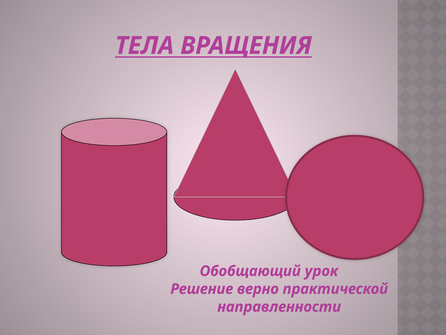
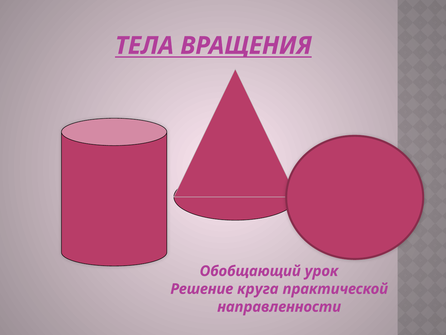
верно: верно -> круга (258, 289)
